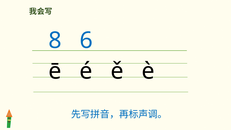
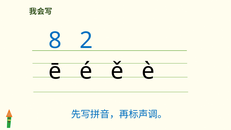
6: 6 -> 2 (86, 40)
